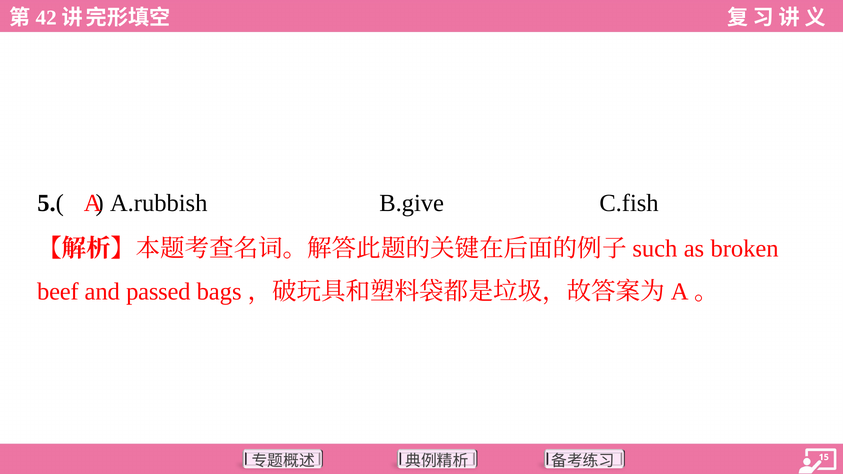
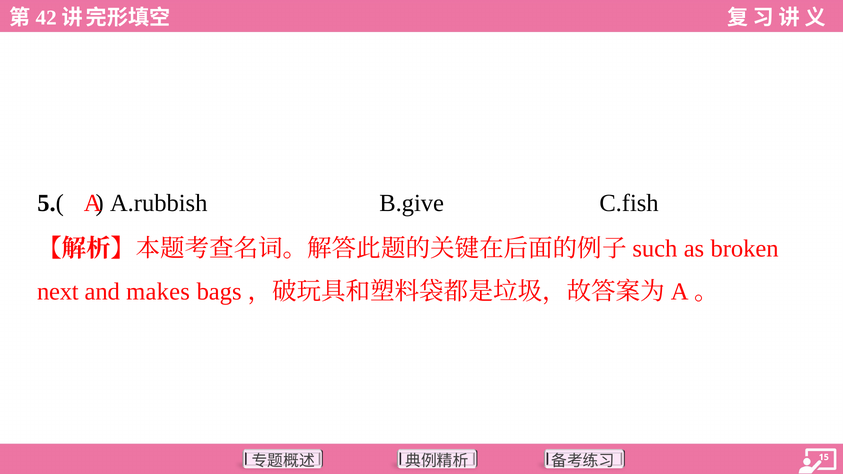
beef: beef -> next (58, 292)
passed: passed -> makes (158, 292)
